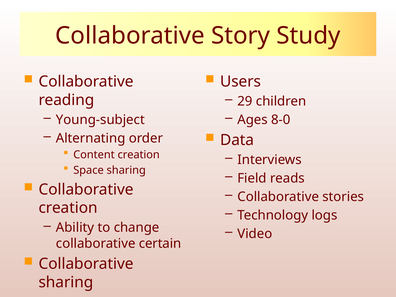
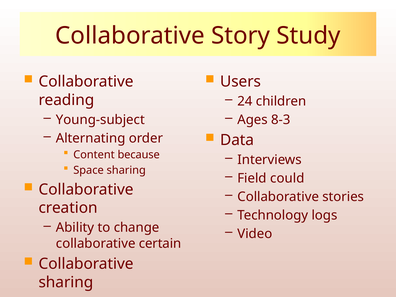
29: 29 -> 24 (245, 101)
8-0: 8-0 -> 8-3 (281, 120)
Content creation: creation -> because (139, 155)
reads: reads -> could (287, 178)
